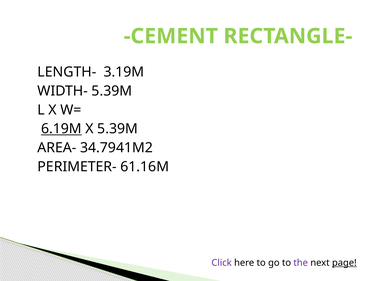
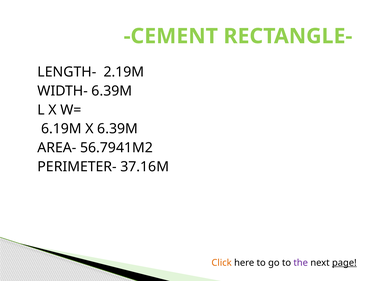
3.19M: 3.19M -> 2.19M (124, 72)
WIDTH- 5.39M: 5.39M -> 6.39M (112, 91)
6.19M underline: present -> none (61, 129)
X 5.39M: 5.39M -> 6.39M (118, 129)
34.7941M2: 34.7941M2 -> 56.7941M2 (116, 148)
61.16M: 61.16M -> 37.16M (145, 167)
Click colour: purple -> orange (222, 263)
